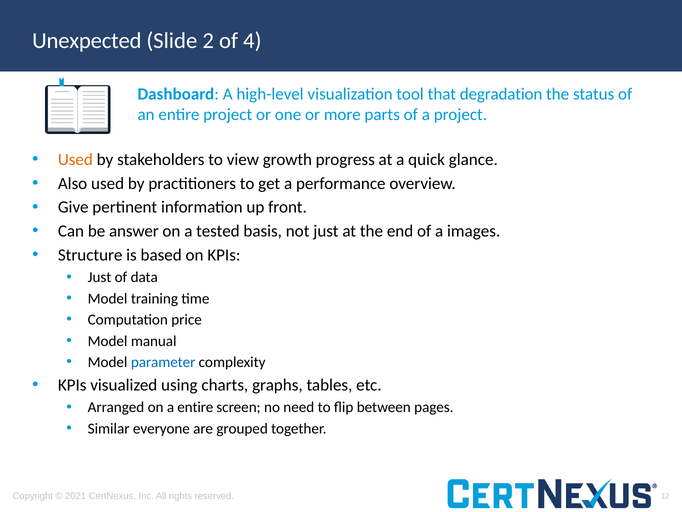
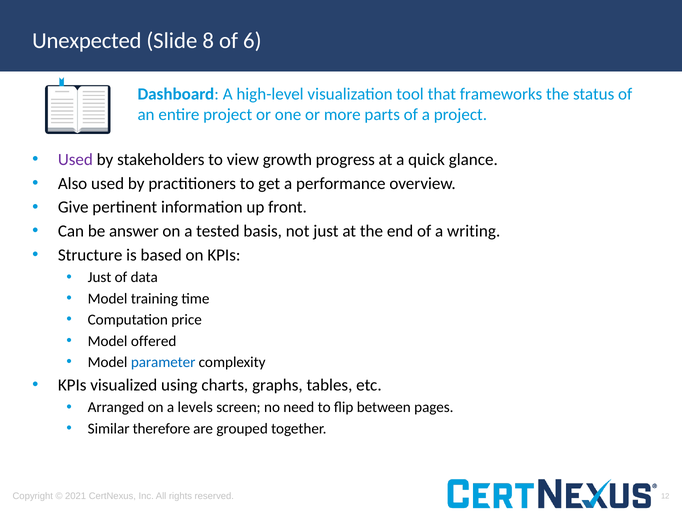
2: 2 -> 8 (208, 41)
4: 4 -> 6 (252, 41)
degradation: degradation -> frameworks (501, 94)
Used colour: orange -> purple (75, 159)
images: images -> writing (474, 231)
manual: manual -> offered (154, 341)
a entire: entire -> levels (195, 407)
everyone: everyone -> therefore (161, 428)
